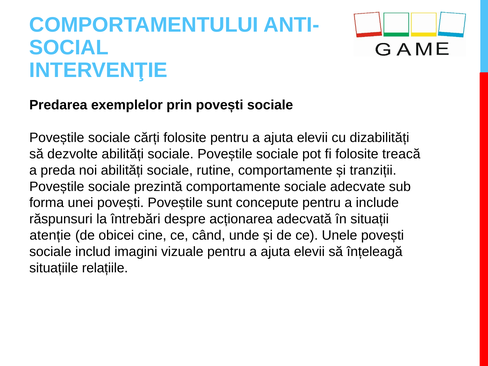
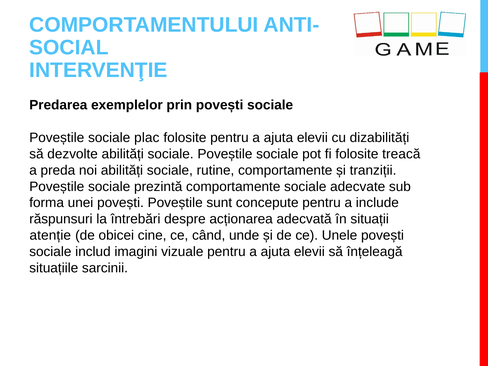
cărți: cărți -> plac (147, 138)
relațiile: relațiile -> sarcinii (105, 268)
